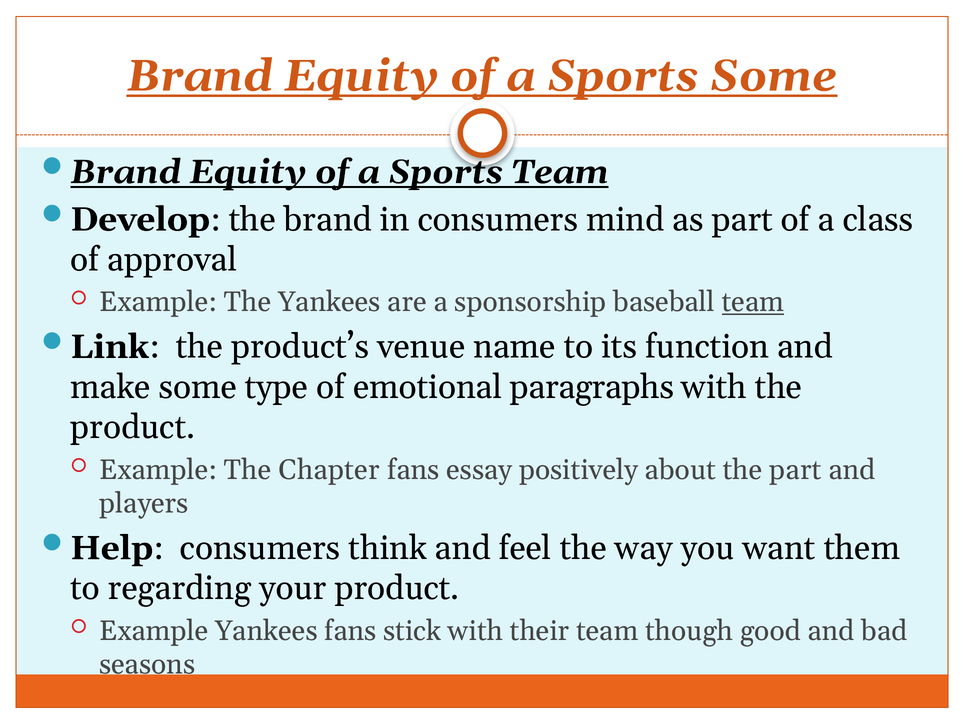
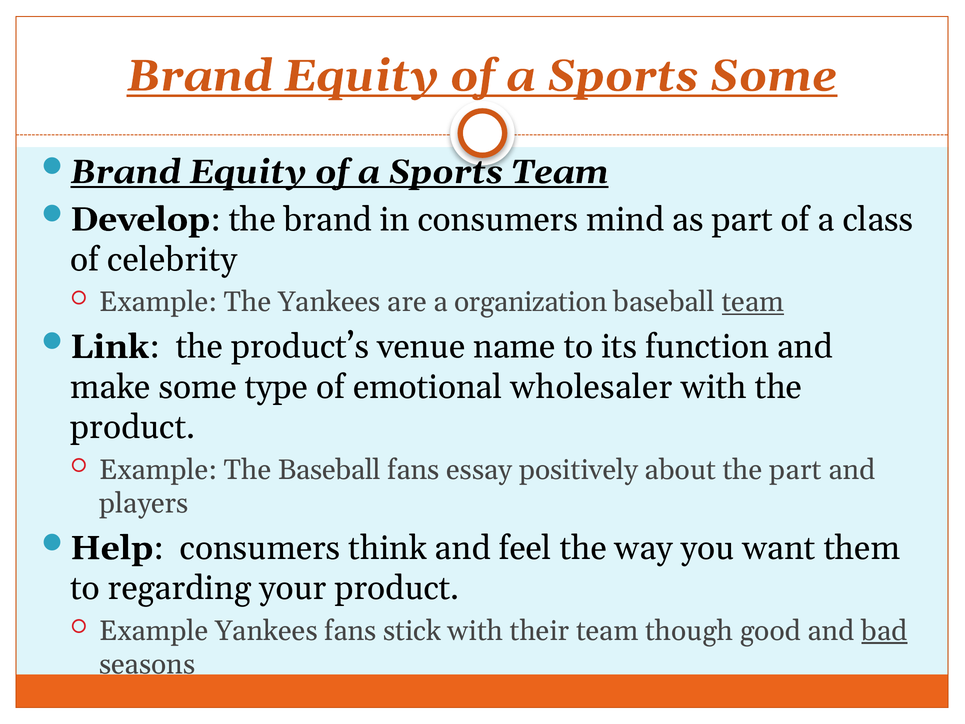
approval: approval -> celebrity (172, 260)
sponsorship: sponsorship -> organization (531, 302)
paragraphs: paragraphs -> wholesaler (592, 387)
The Chapter: Chapter -> Baseball (330, 470)
bad underline: none -> present (885, 631)
